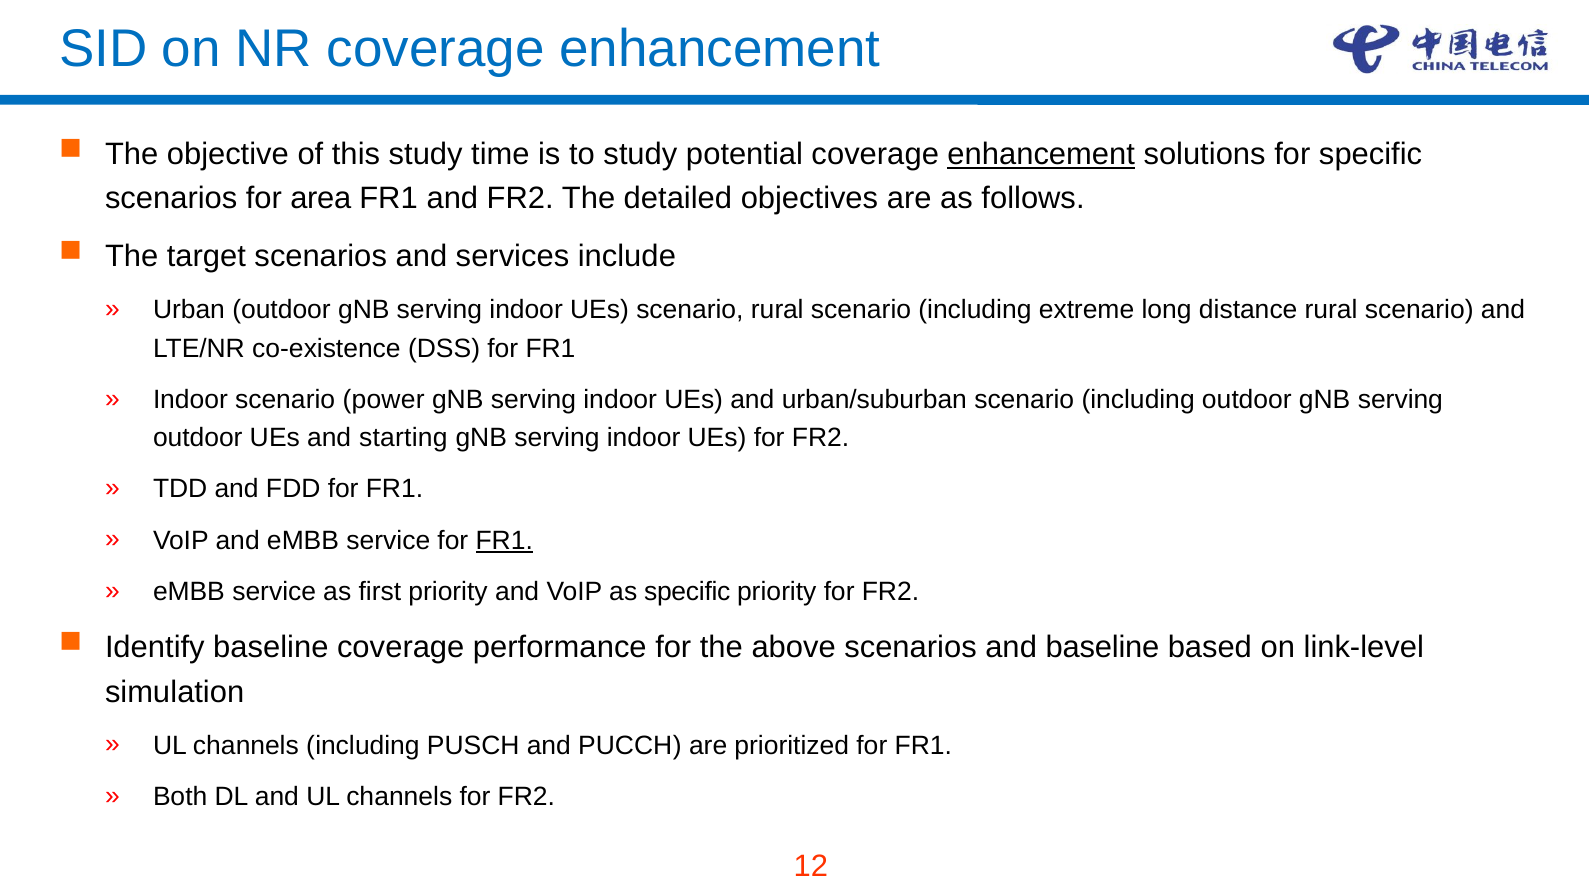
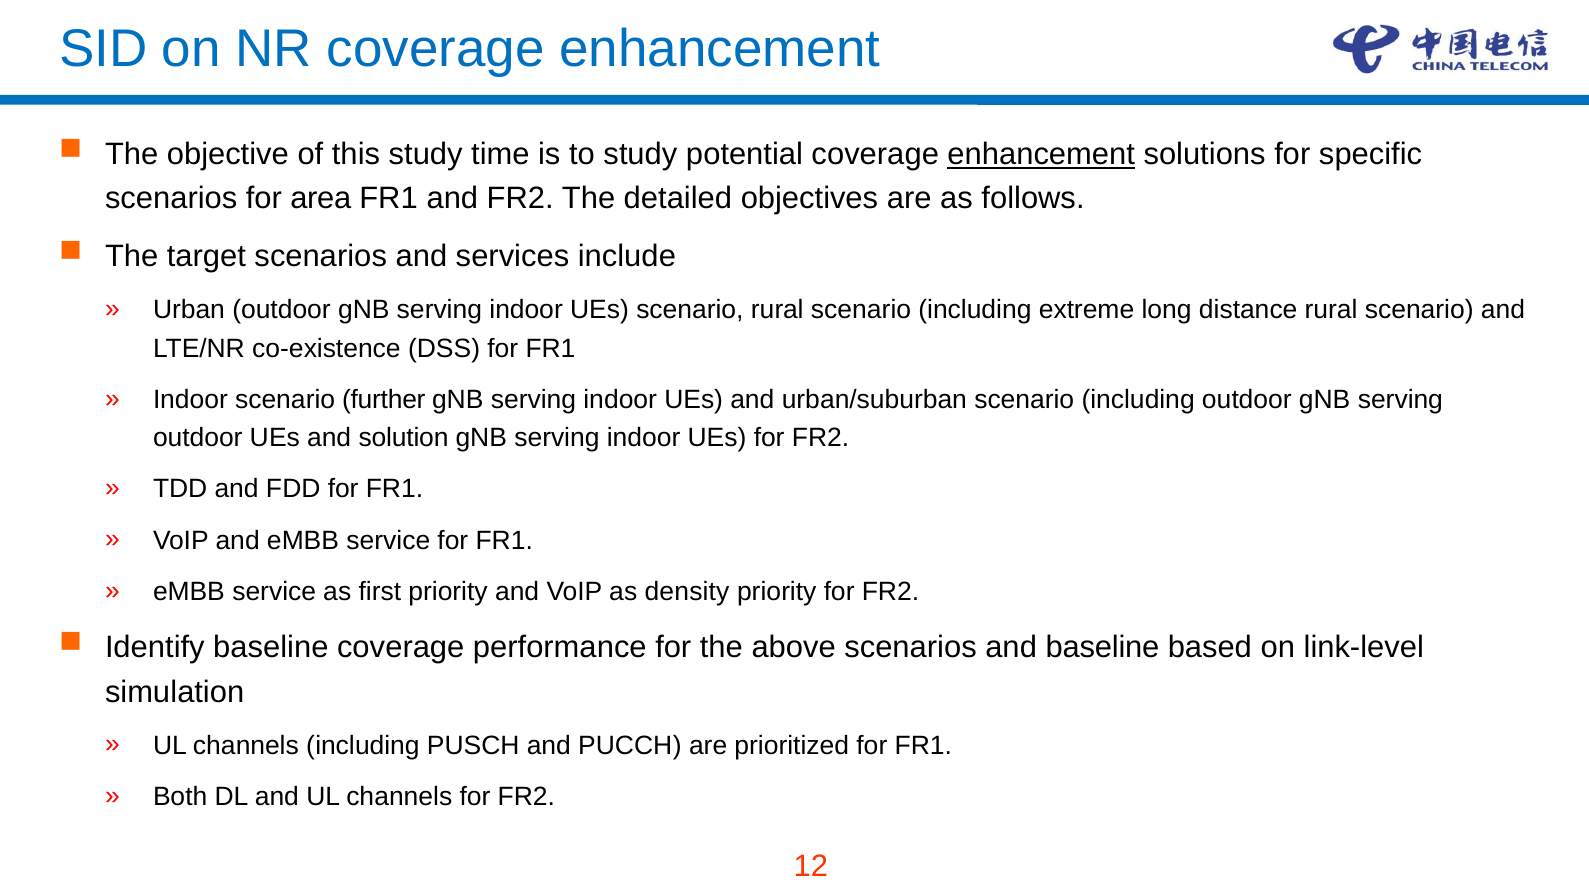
power: power -> further (384, 400)
starting: starting -> solution (404, 438)
FR1 underline: present -> none (504, 540)
as specific: specific -> density (687, 592)
